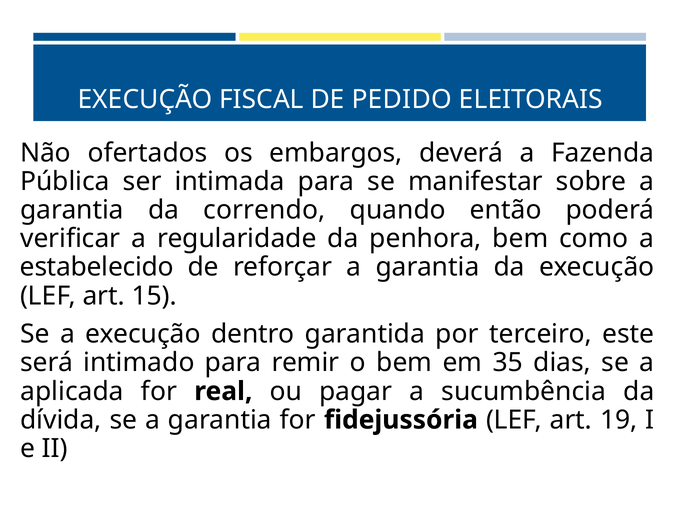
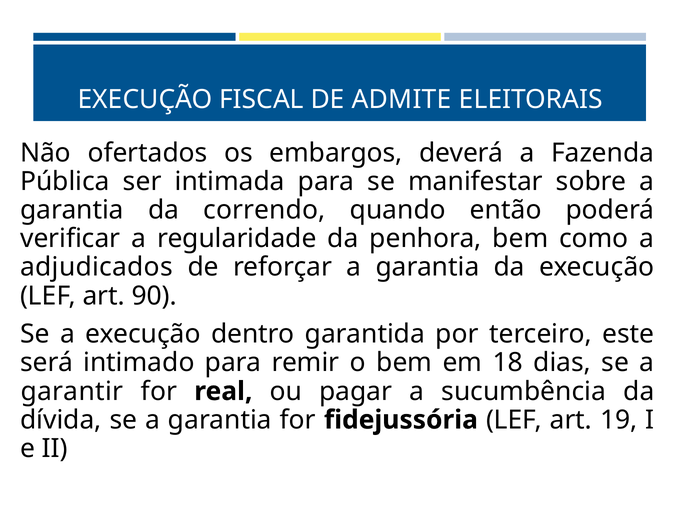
PEDIDO: PEDIDO -> ADMITE (402, 100)
estabelecido: estabelecido -> adjudicados (97, 267)
15: 15 -> 90 (154, 296)
35: 35 -> 18 (508, 363)
aplicada: aplicada -> garantir (72, 391)
